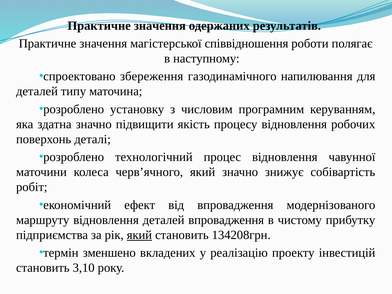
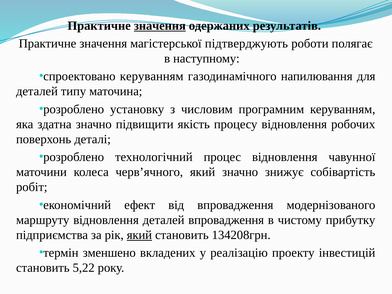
значення underline: none -> present (160, 26)
співвідношення: співвідношення -> підтверджують (246, 43)
спроектовано збереження: збереження -> керуванням (152, 76)
3,10: 3,10 -> 5,22 (84, 268)
